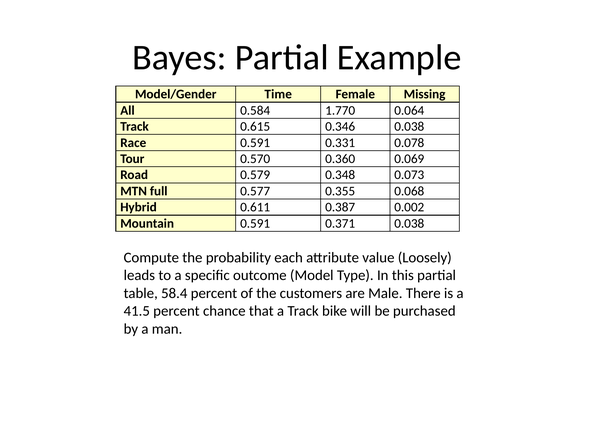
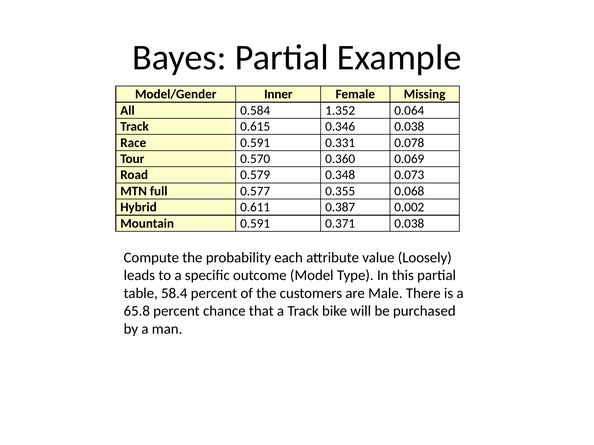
Time: Time -> Inner (278, 94)
1.770: 1.770 -> 1.352 (340, 111)
41.5: 41.5 -> 65.8 (137, 311)
